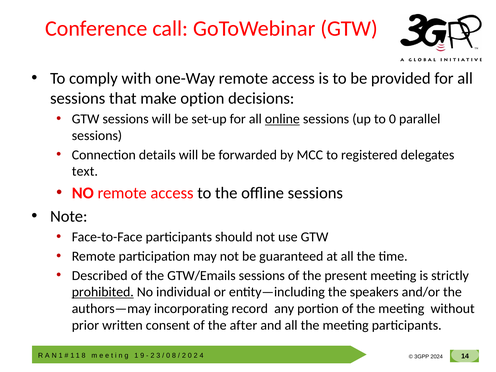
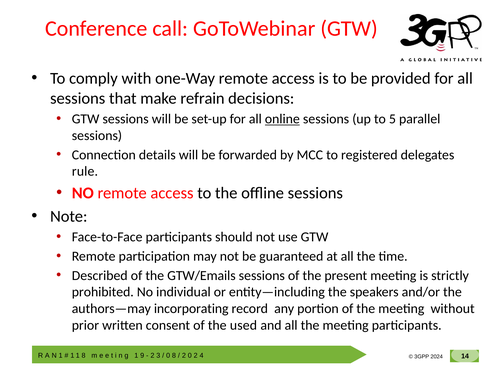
option: option -> refrain (202, 98)
to 0: 0 -> 5 (392, 119)
text: text -> rule (85, 171)
prohibited underline: present -> none (103, 292)
after: after -> used (243, 325)
